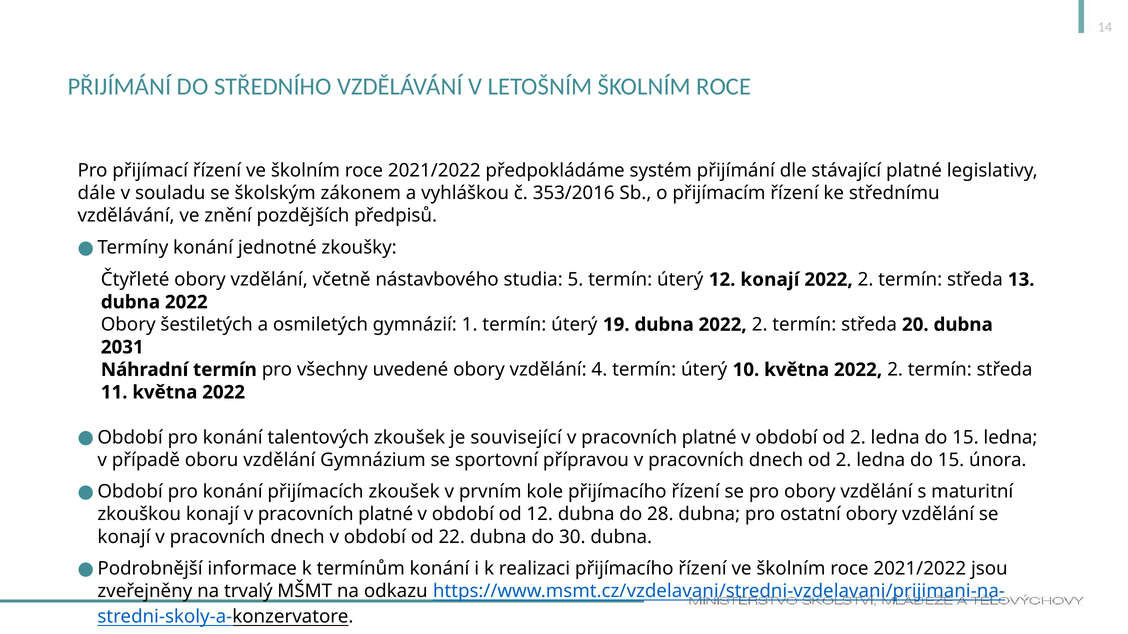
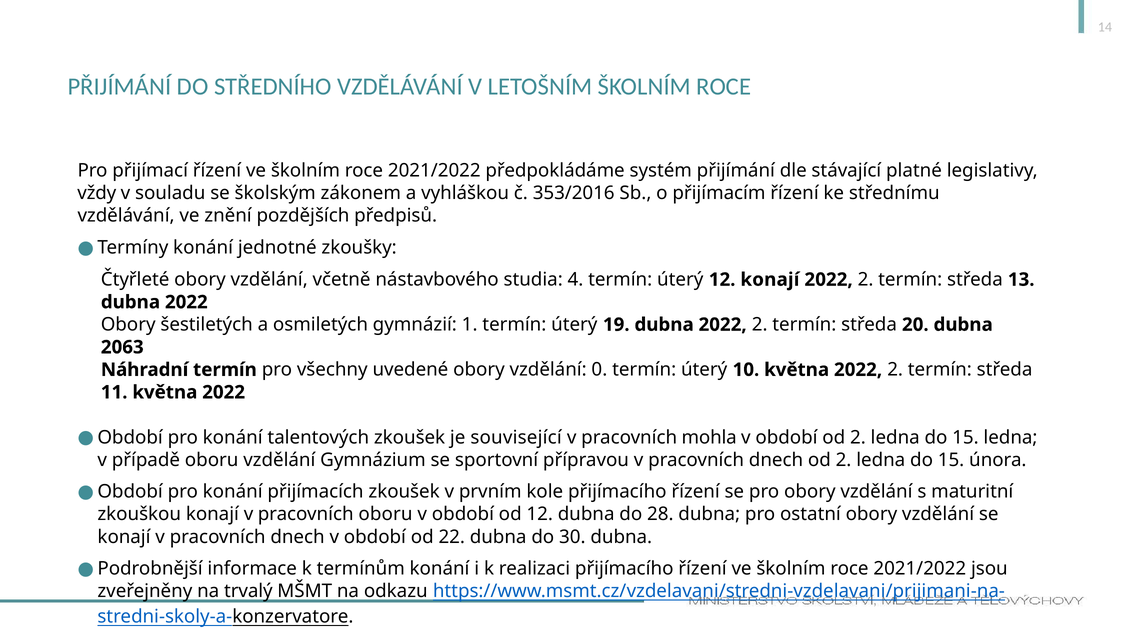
dále: dále -> vždy (97, 193)
5: 5 -> 4 (575, 280)
2031: 2031 -> 2063 (122, 347)
4: 4 -> 0 (599, 370)
platné: platné -> mohla (709, 438)
konají v pracovních platné: platné -> oboru (385, 515)
